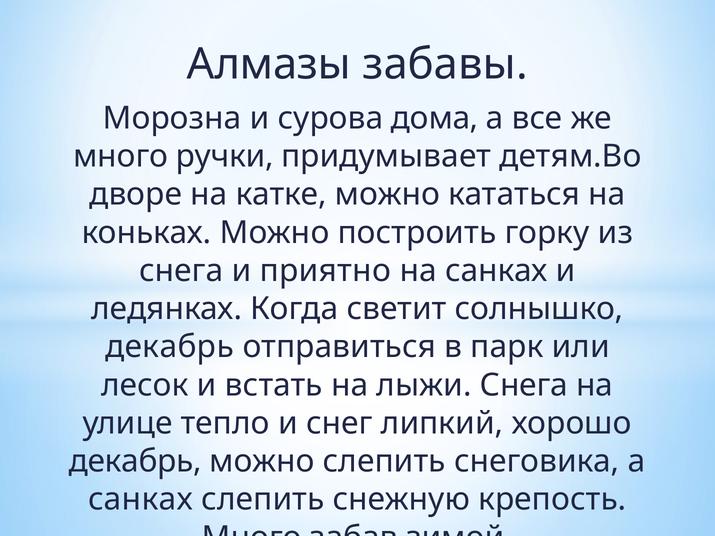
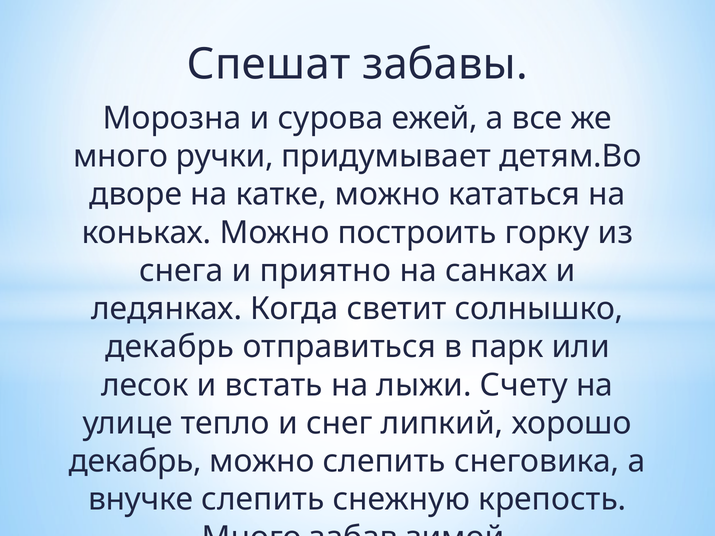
Алмазы: Алмазы -> Спешат (269, 64)
дома: дома -> ежей (435, 118)
лыжи Снега: Снега -> Счету (524, 385)
санках: санках -> внучке (141, 500)
